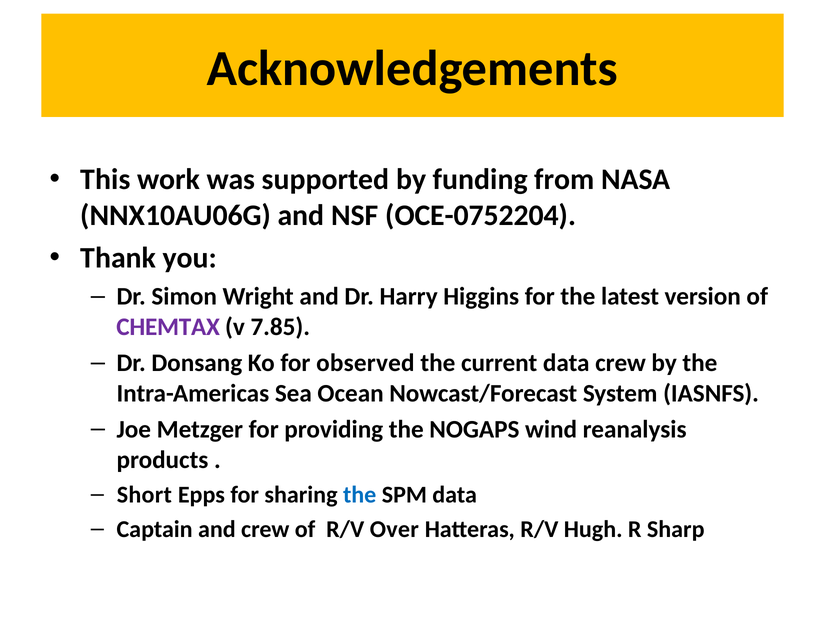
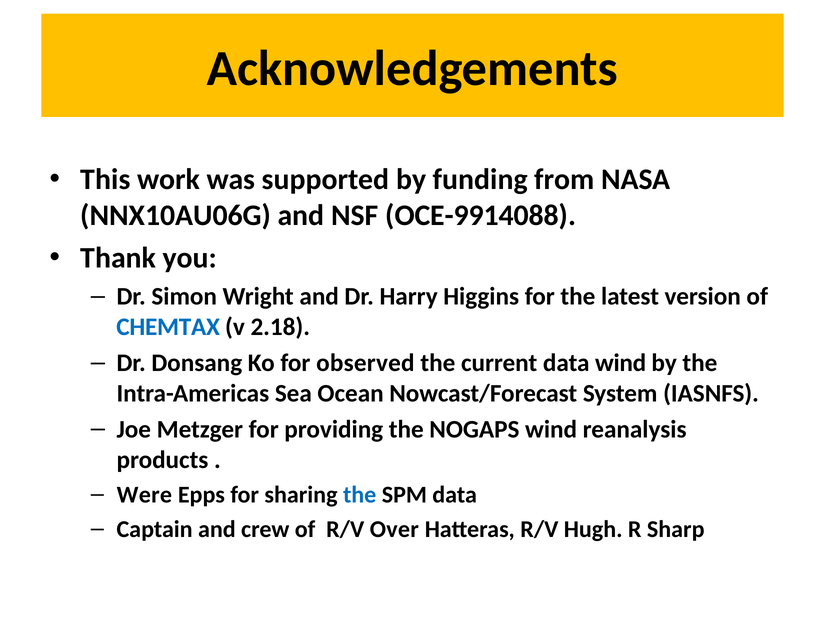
OCE-0752204: OCE-0752204 -> OCE-9914088 (481, 215)
CHEMTAX colour: purple -> blue (168, 327)
7.85: 7.85 -> 2.18 (280, 327)
data crew: crew -> wind (621, 363)
Short: Short -> Were (144, 494)
